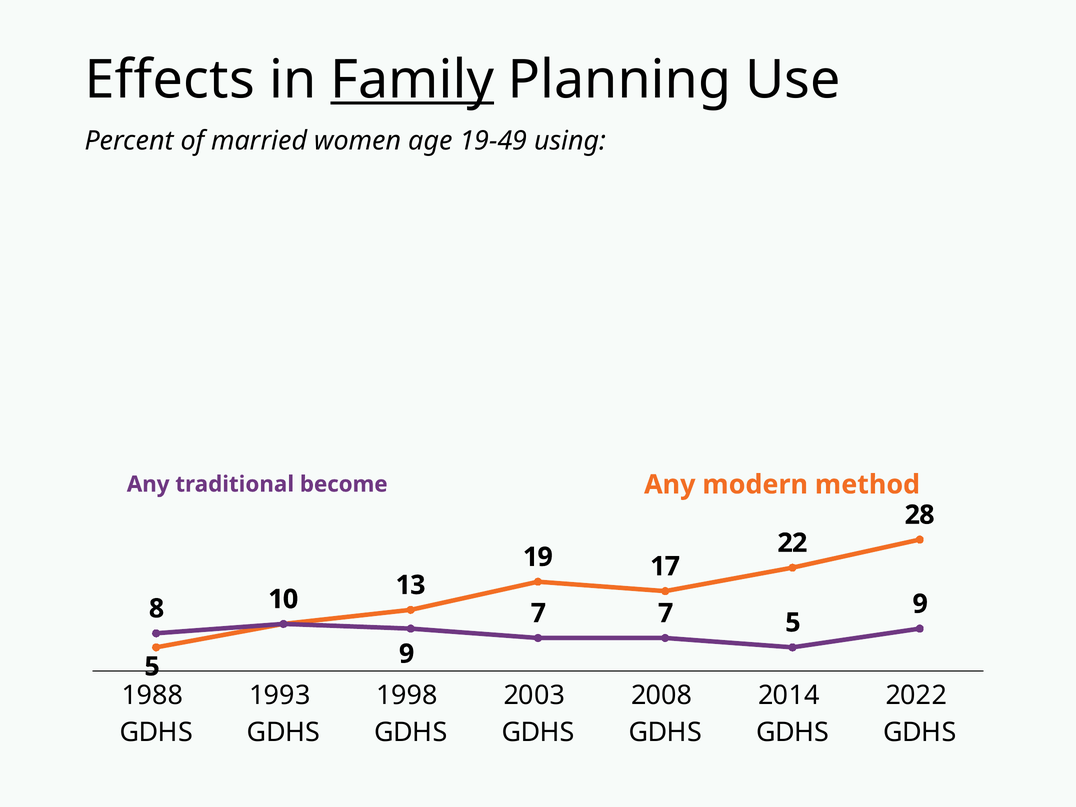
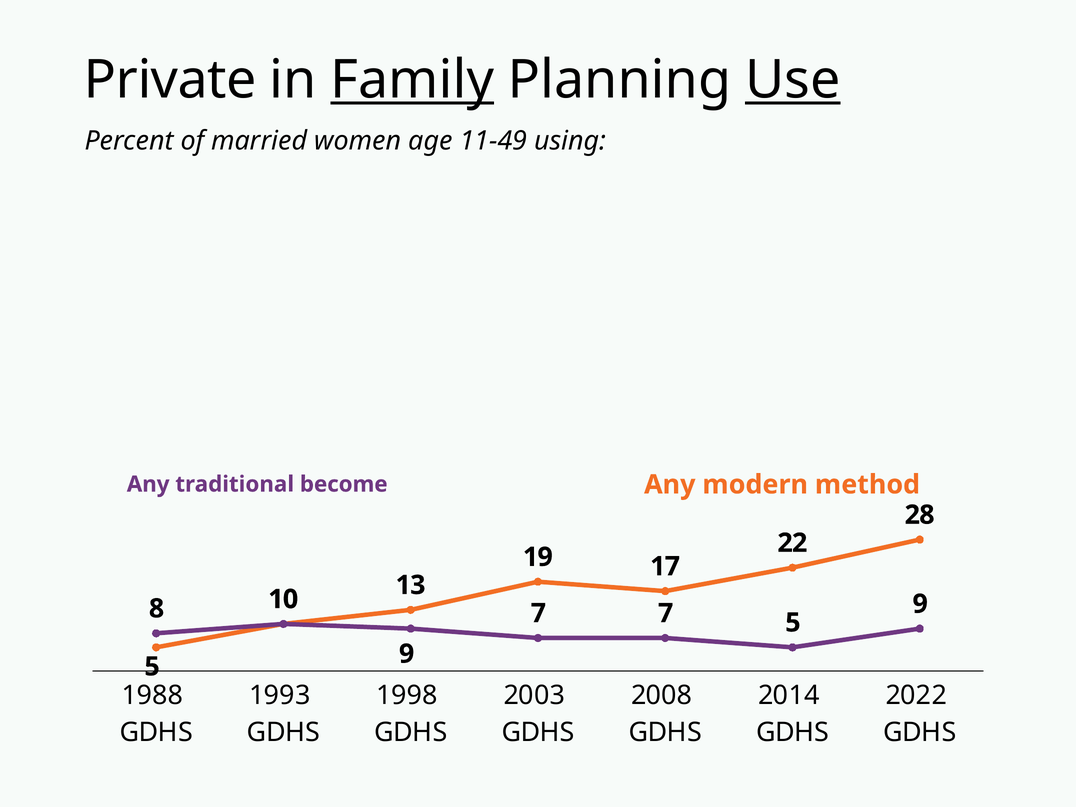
Effects: Effects -> Private (170, 80)
Use underline: none -> present (793, 80)
19-49: 19-49 -> 11-49 (493, 141)
